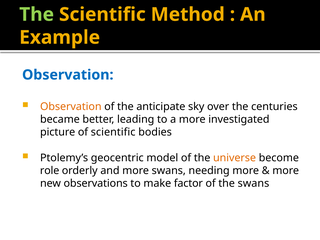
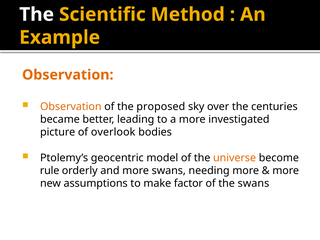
The colour: light green -> white (37, 15)
Observation colour: blue -> orange (68, 75)
anticipate: anticipate -> proposed (161, 107)
of scientific: scientific -> overlook (113, 132)
role: role -> rule (50, 171)
observations: observations -> assumptions (96, 183)
